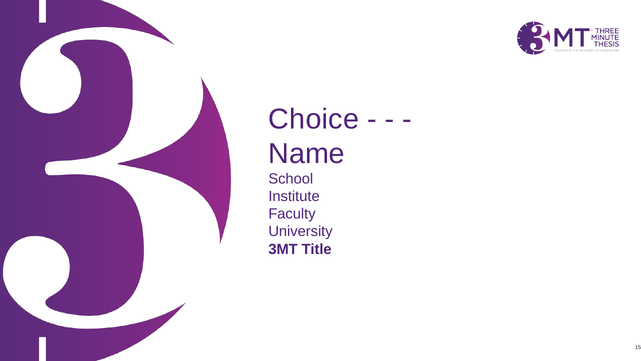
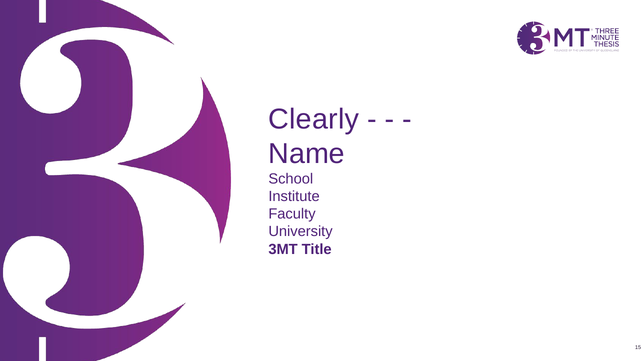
Choice: Choice -> Clearly (314, 119)
